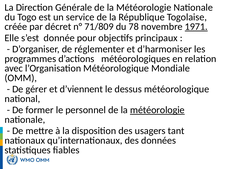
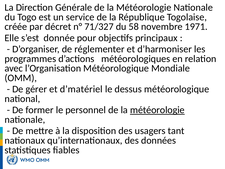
71/809: 71/809 -> 71/327 (99, 27)
78: 78 -> 58 (134, 27)
1971 underline: present -> none (196, 27)
d’viennent: d’viennent -> d’matériel (81, 89)
